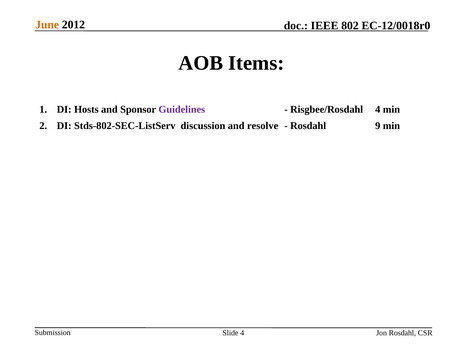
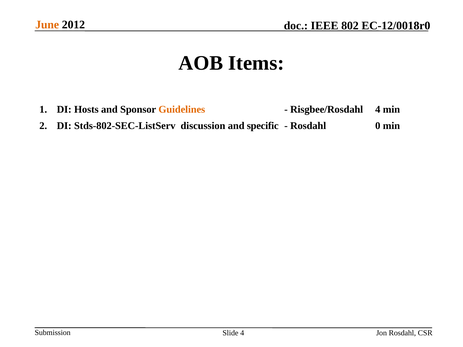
Guidelines colour: purple -> orange (182, 110)
resolve: resolve -> specific (263, 126)
9: 9 -> 0 (378, 126)
